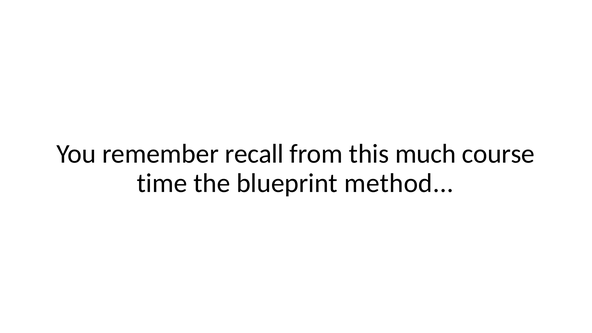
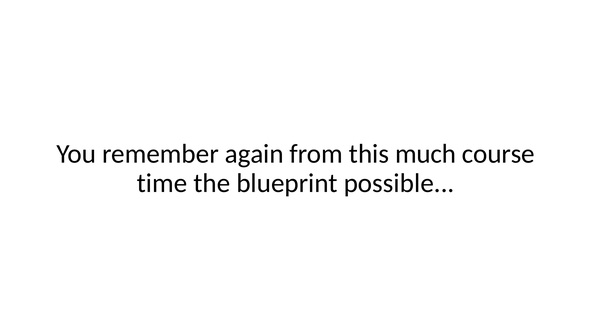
recall: recall -> again (254, 154)
method: method -> possible (399, 183)
